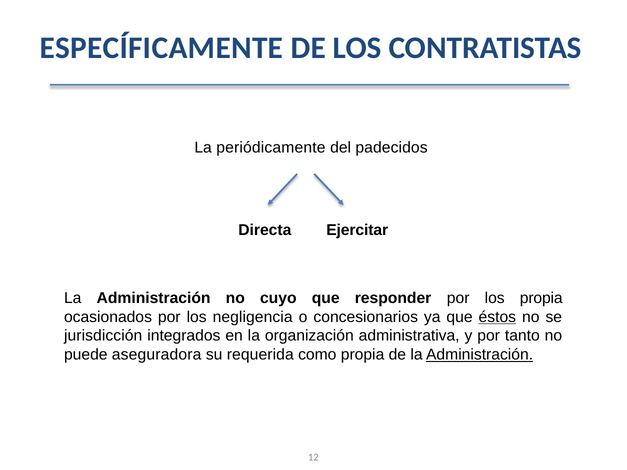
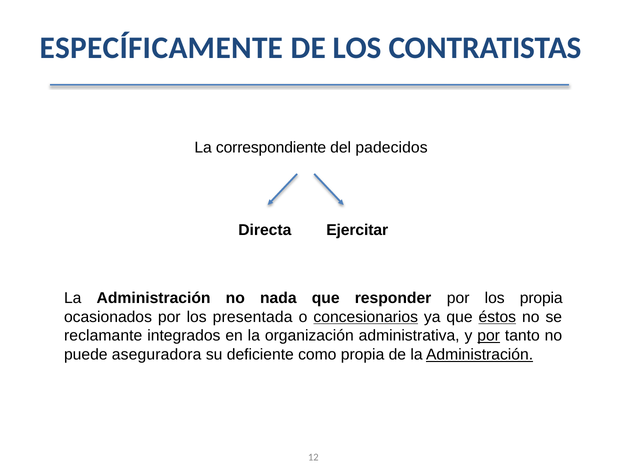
periódicamente: periódicamente -> correspondiente (271, 148)
cuyo: cuyo -> nada (278, 298)
negligencia: negligencia -> presentada (253, 317)
concesionarios underline: none -> present (366, 317)
jurisdicción: jurisdicción -> reclamante (103, 336)
por underline: none -> present (489, 336)
requerida: requerida -> deficiente (260, 355)
